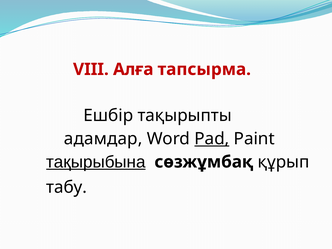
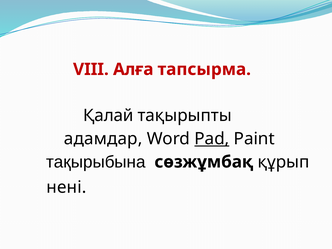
Ешбір: Ешбір -> Қалай (108, 116)
тақырыбына underline: present -> none (96, 162)
табу: табу -> нені (66, 187)
